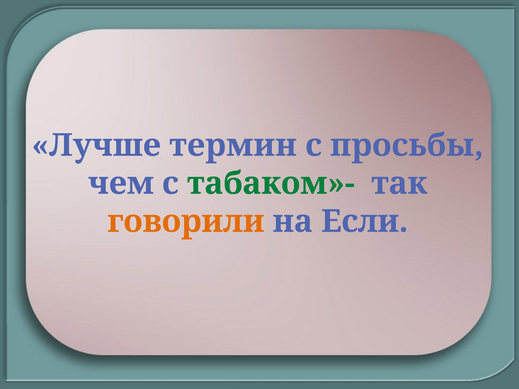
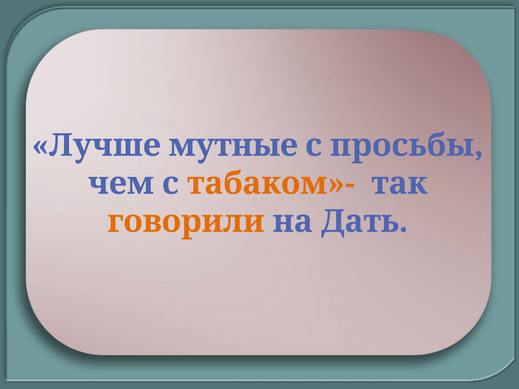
термин: термин -> мутные (233, 145)
табаком»- colour: green -> orange (271, 183)
Если: Если -> Дать (365, 222)
